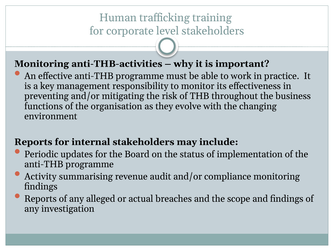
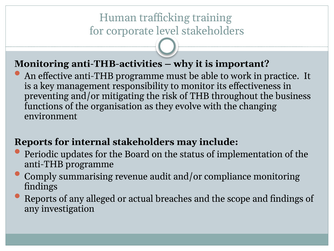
Activity: Activity -> Comply (40, 176)
